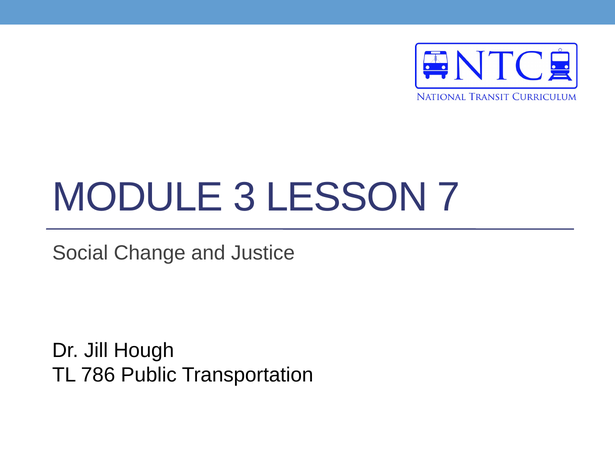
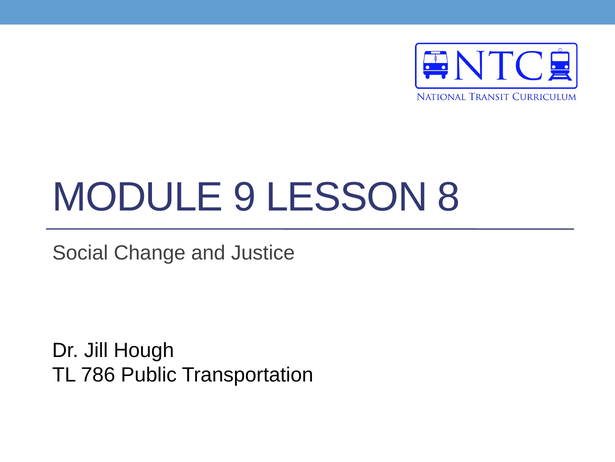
3: 3 -> 9 (244, 197)
7: 7 -> 8 (449, 197)
